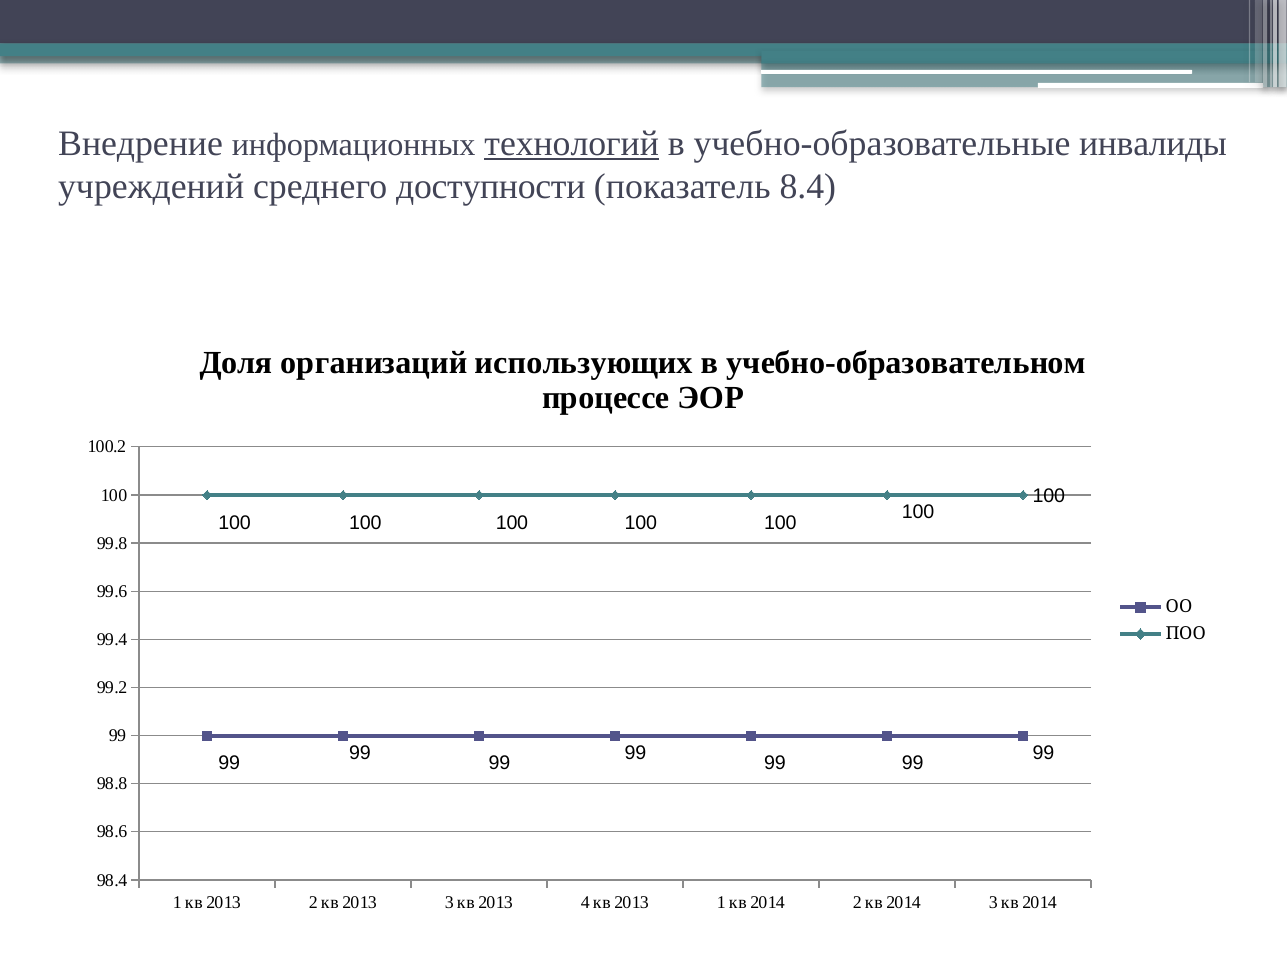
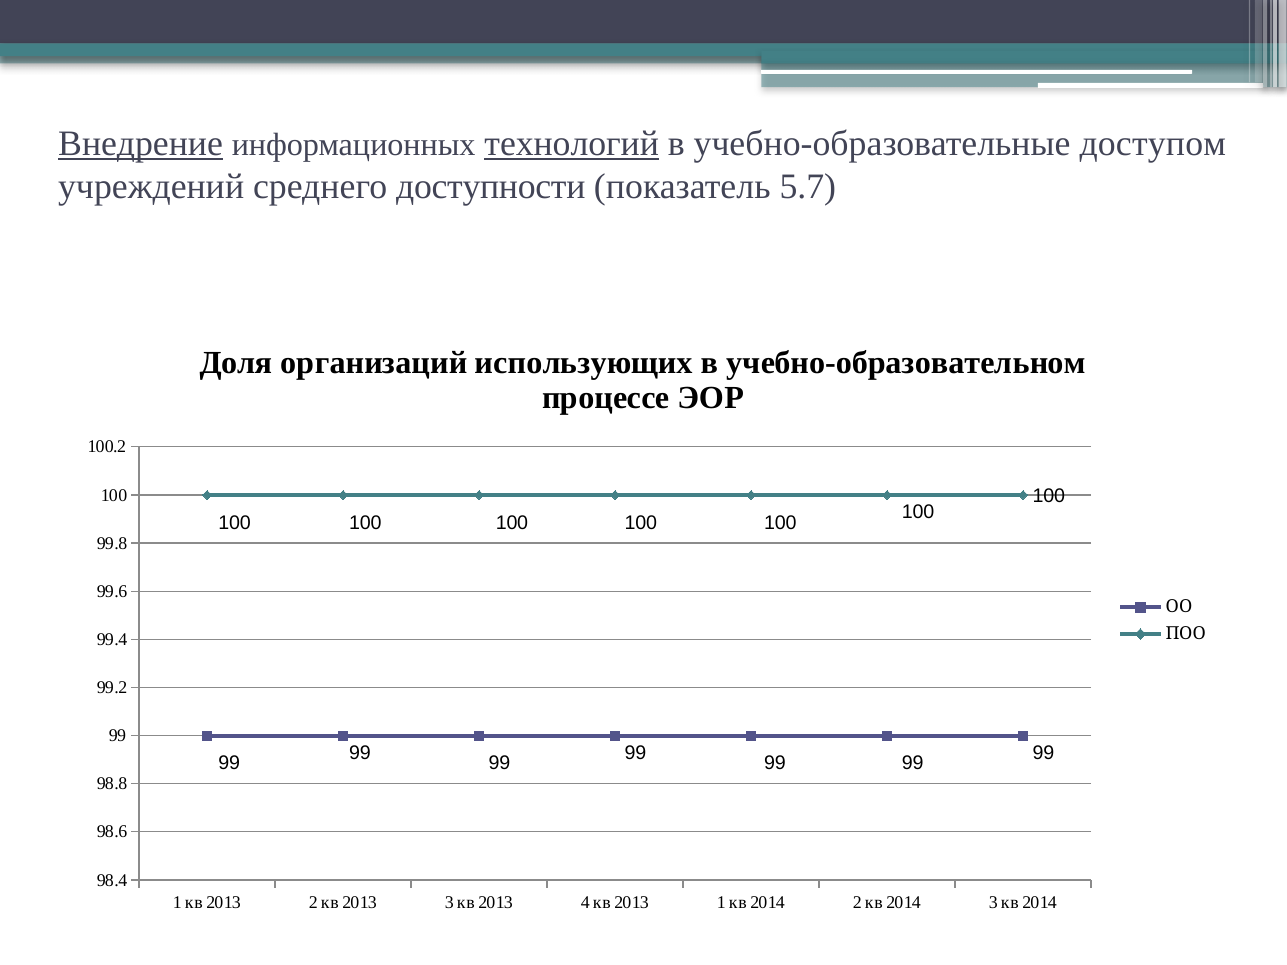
Внедрение underline: none -> present (141, 143)
инвалиды: инвалиды -> доступом (1153, 143)
8.4: 8.4 -> 5.7 (808, 186)
